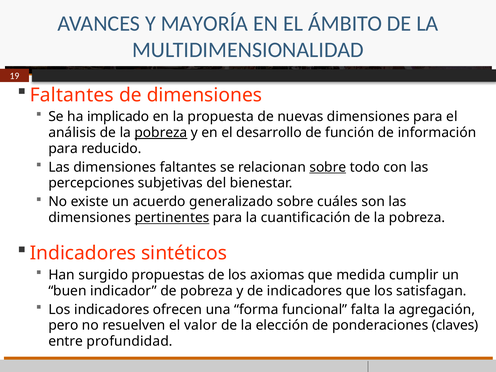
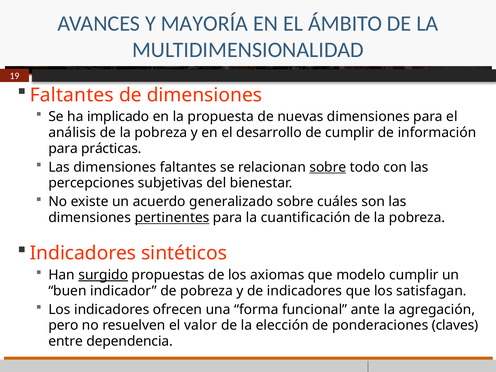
pobreza underline: present -> none (161, 133)
de función: función -> cumplir (350, 133)
reducido: reducido -> prácticas (111, 148)
surgido underline: none -> present (103, 275)
medida: medida -> modelo (361, 275)
falta: falta -> ante (365, 310)
profundidad: profundidad -> dependencia (130, 341)
